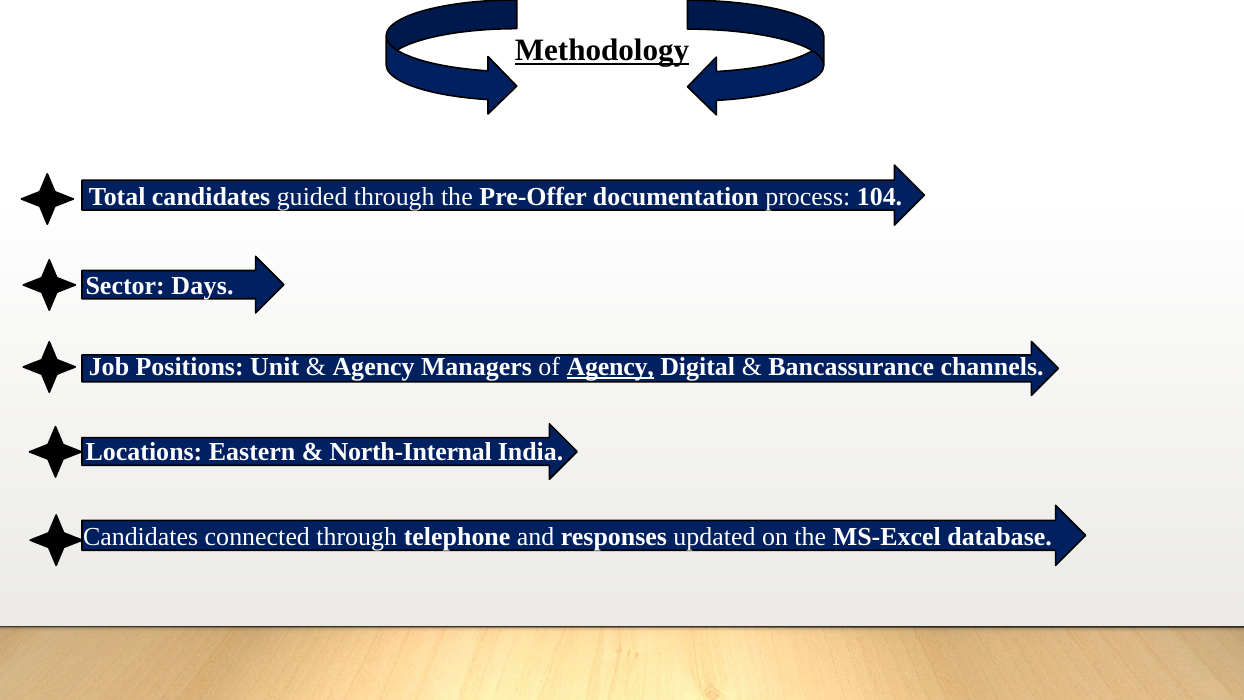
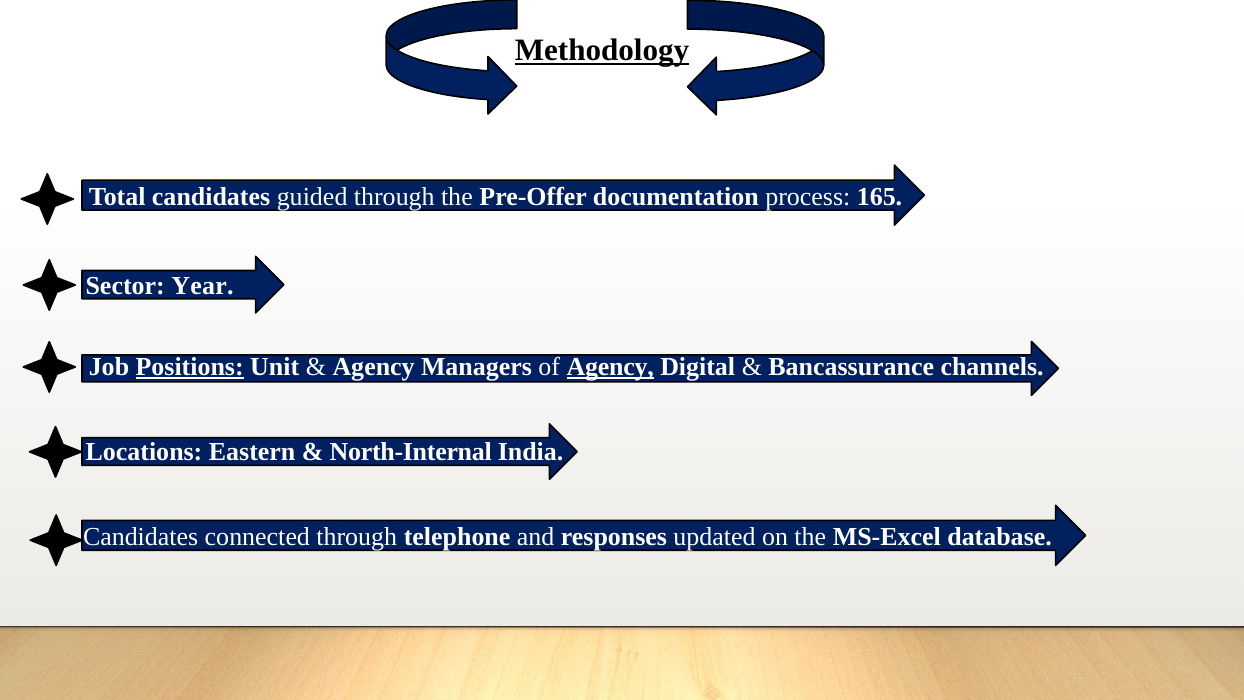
104: 104 -> 165 (880, 197)
Days: Days -> Year (202, 286)
Positions underline: none -> present (190, 367)
